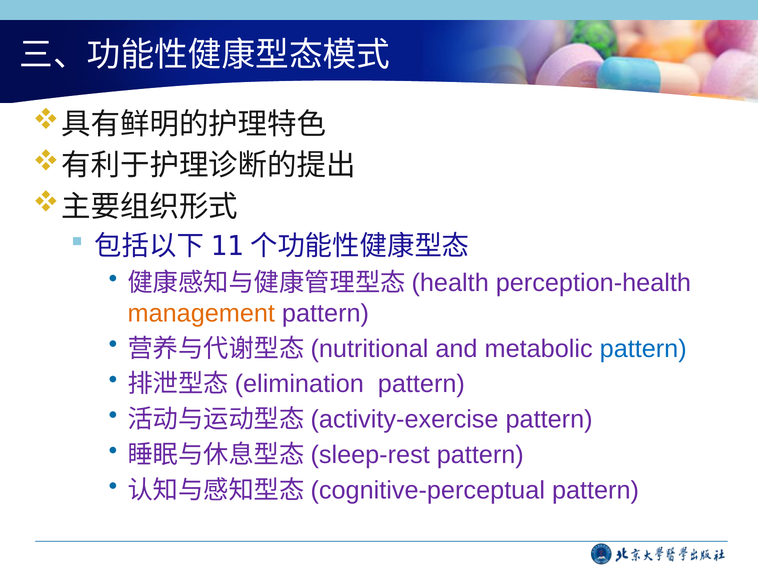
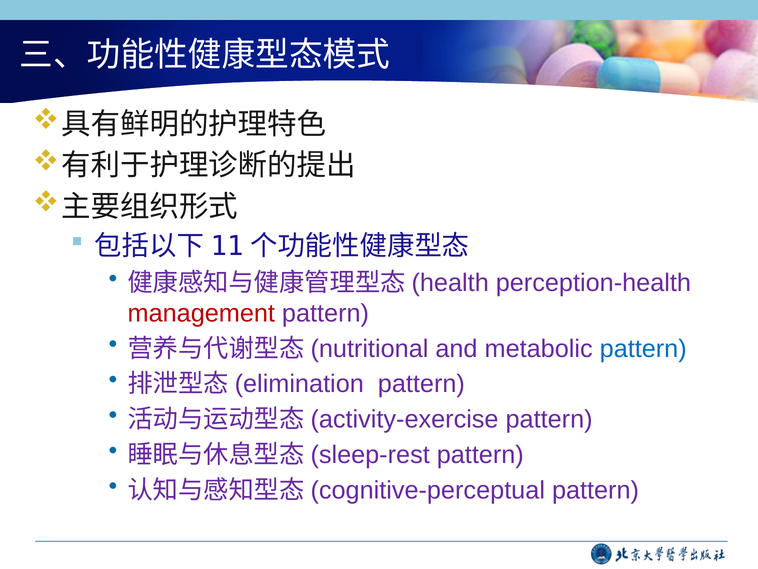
management colour: orange -> red (201, 313)
